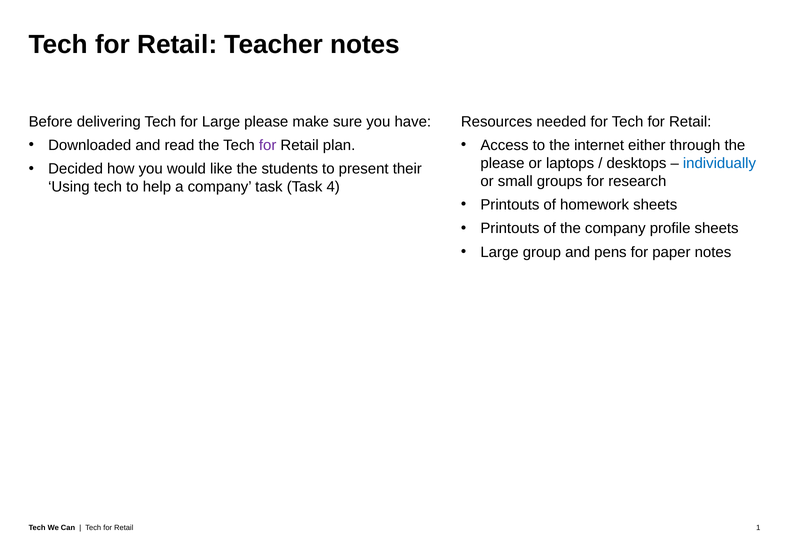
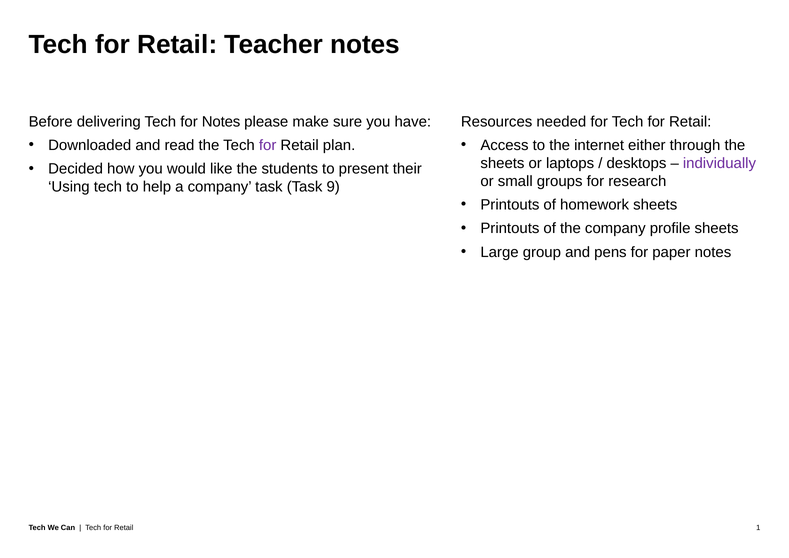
for Large: Large -> Notes (221, 122)
please: please -> sheets (502, 163)
individually colour: blue -> purple (719, 163)
4: 4 -> 9 (333, 187)
